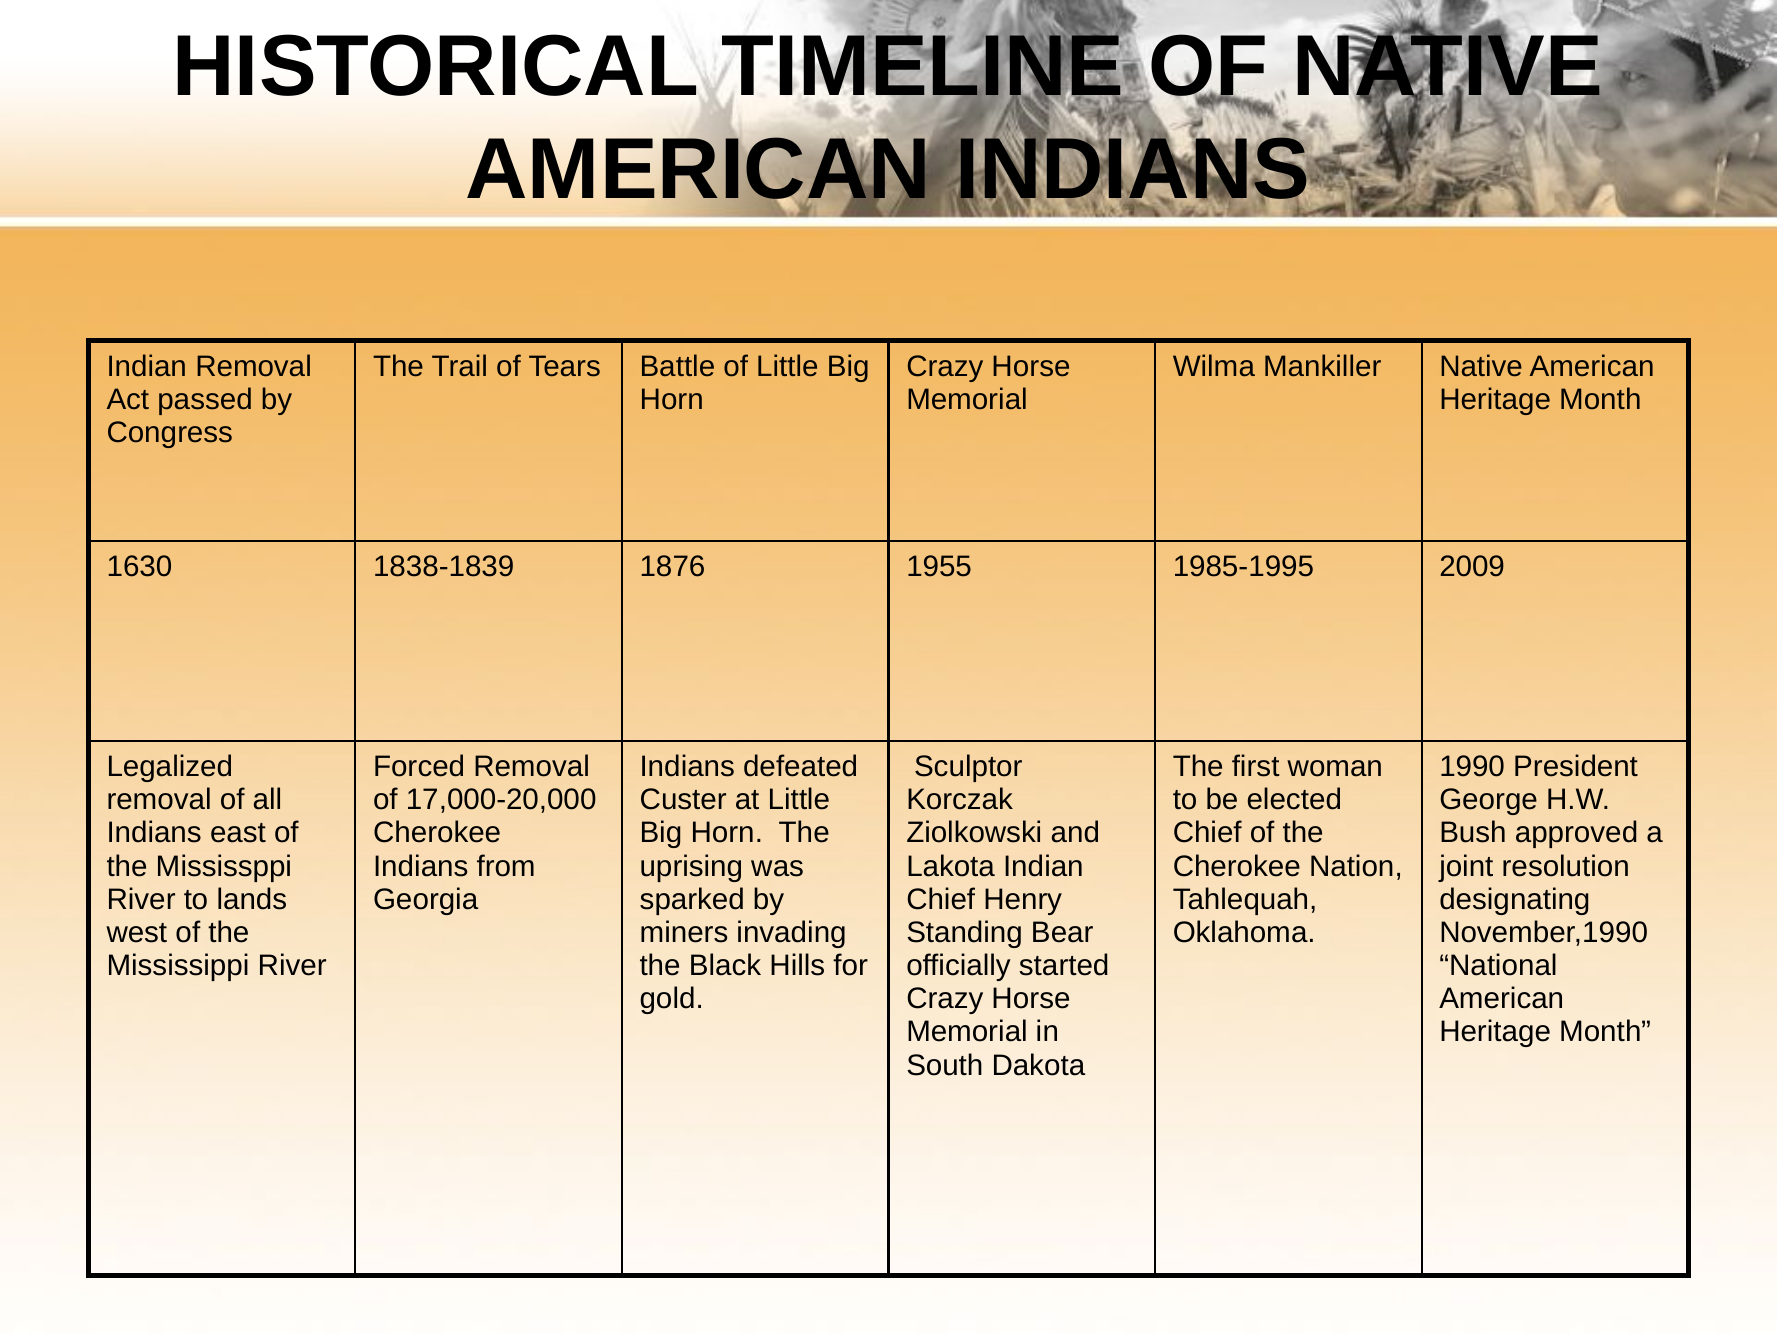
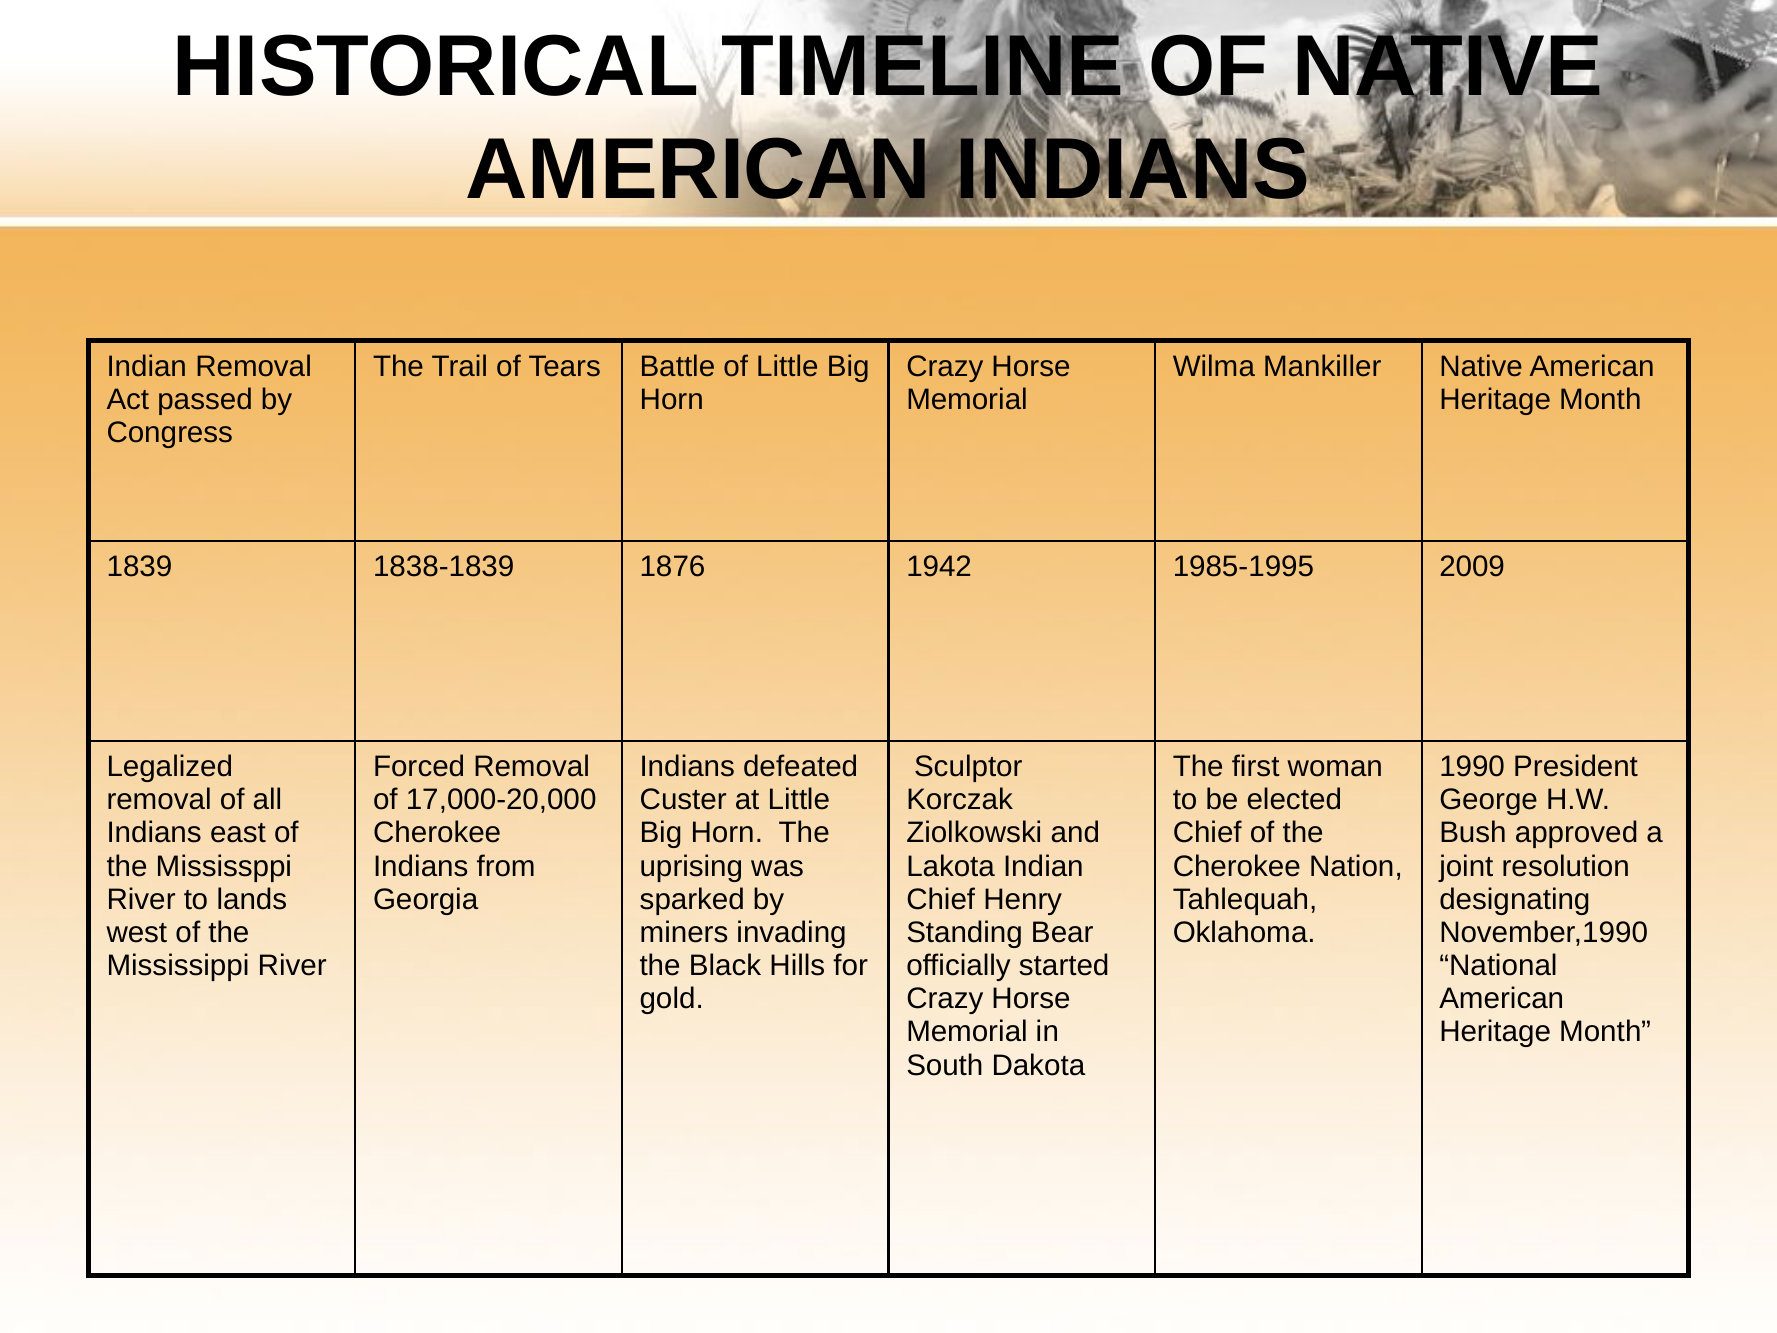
1630: 1630 -> 1839 (139, 567)
1955: 1955 -> 1942 (939, 567)
